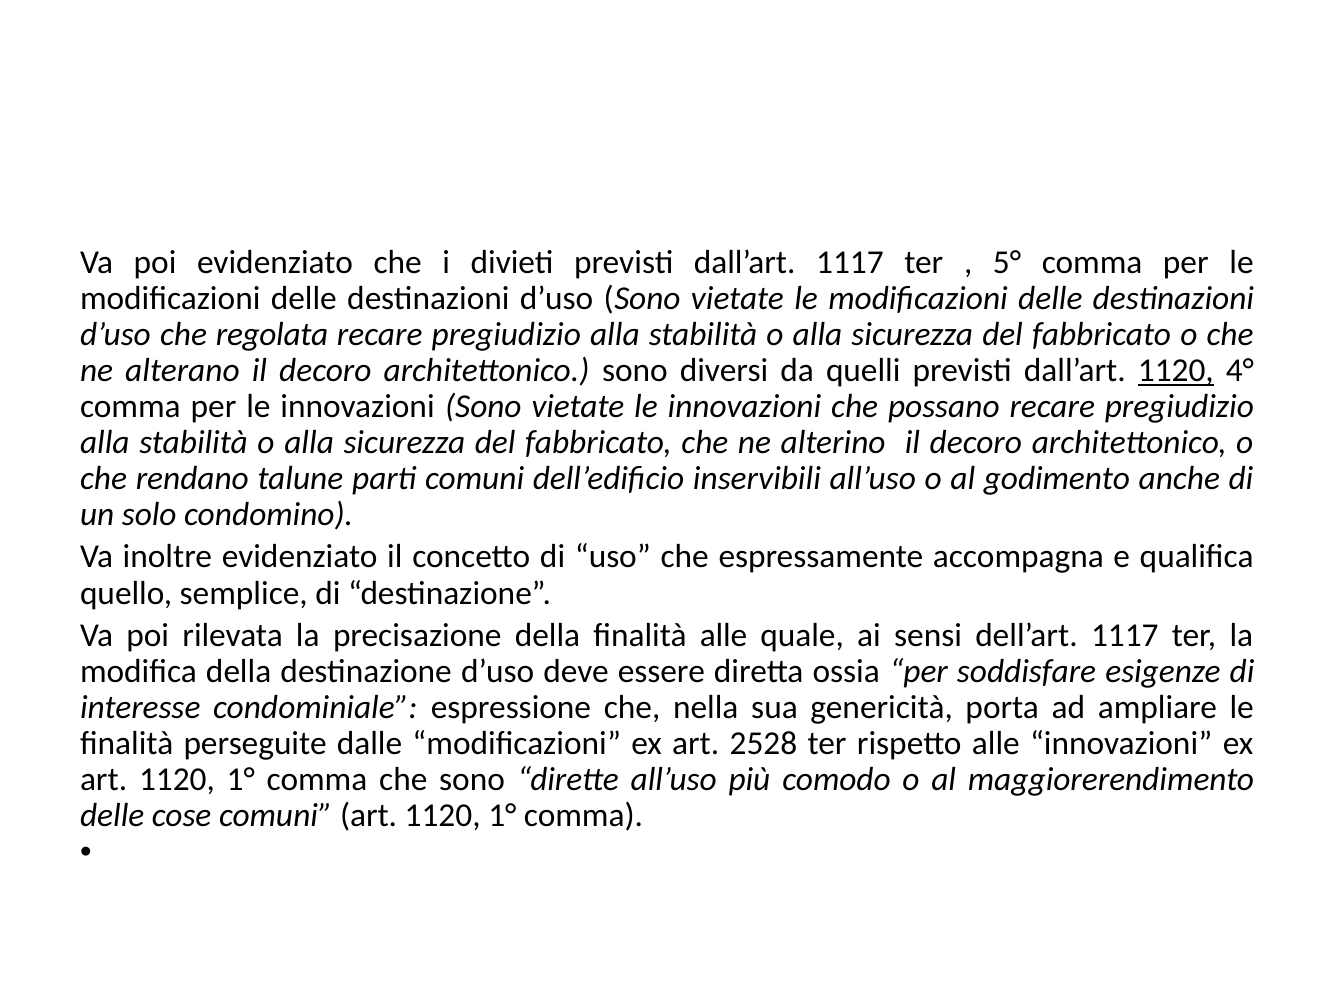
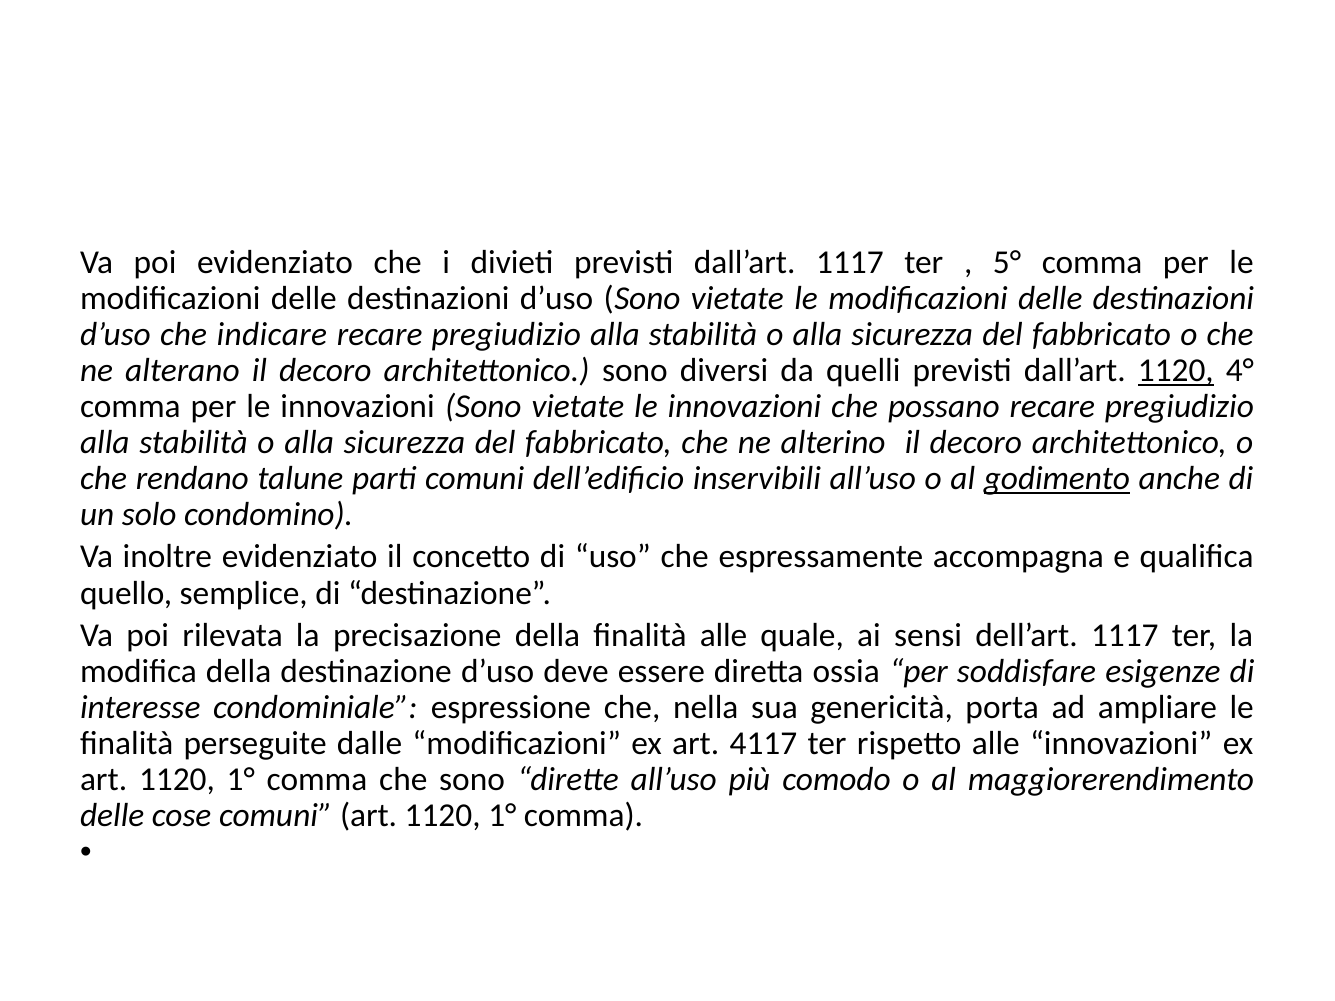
regolata: regolata -> indicare (272, 335)
godimento underline: none -> present (1057, 479)
2528: 2528 -> 4117 (763, 743)
